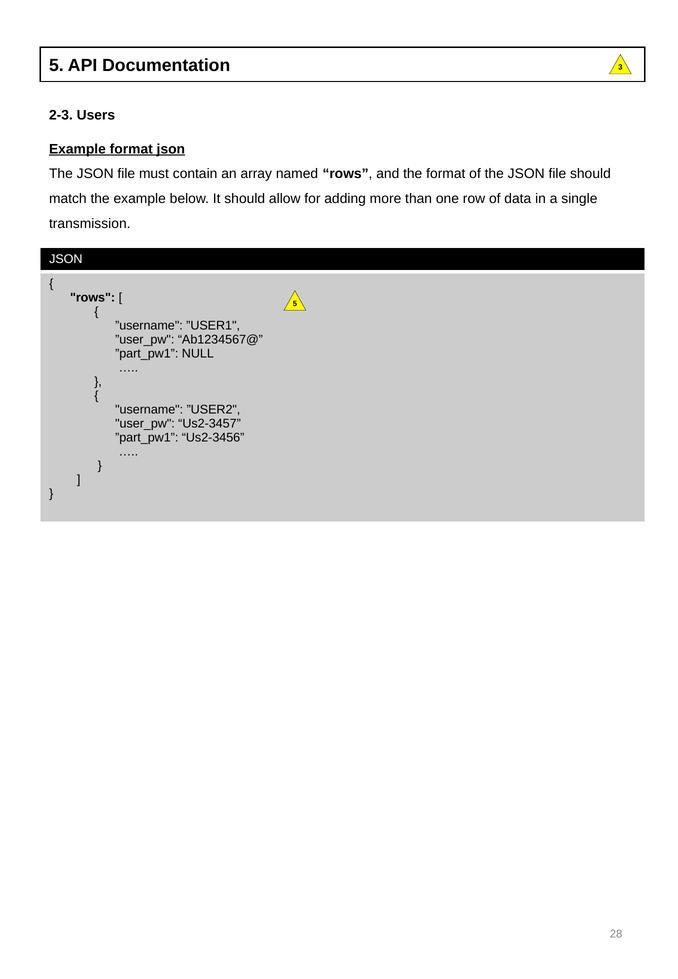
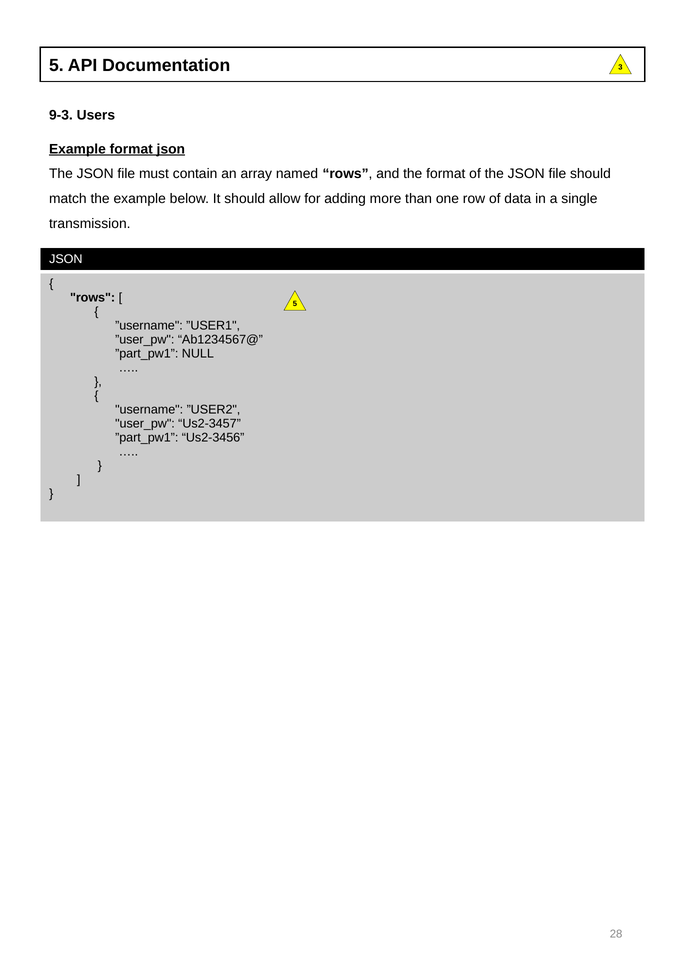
2-3: 2-3 -> 9-3 (61, 115)
